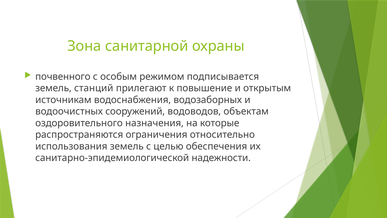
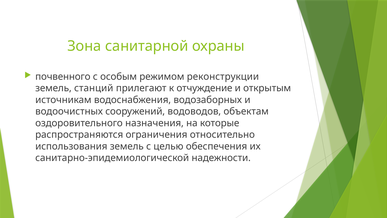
подписывается: подписывается -> реконструкции (223, 77)
повышение: повышение -> отчуждение (204, 88)
